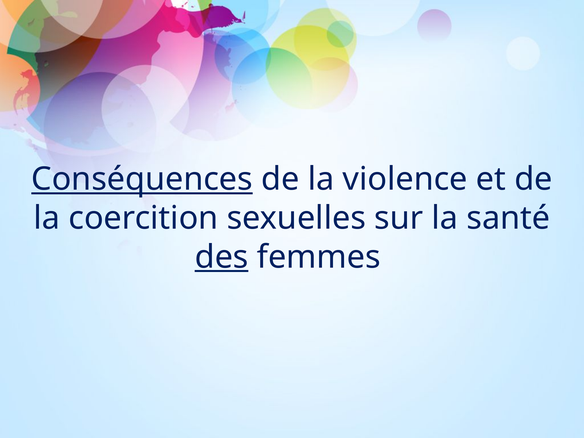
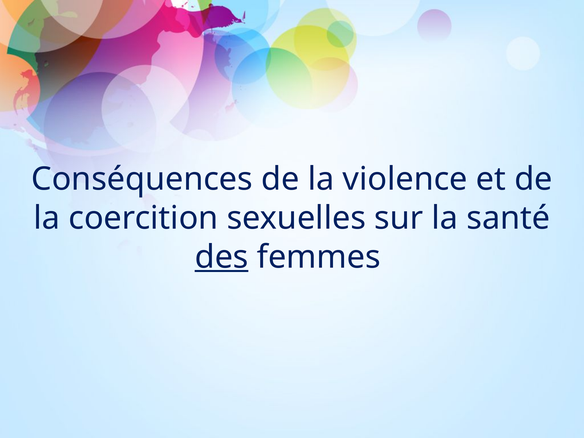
Conséquences underline: present -> none (142, 179)
